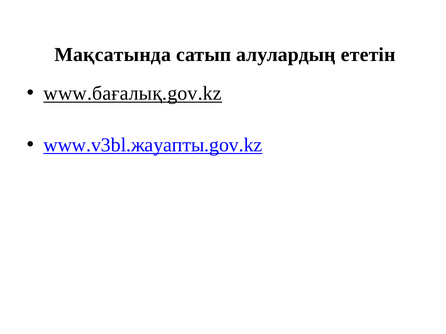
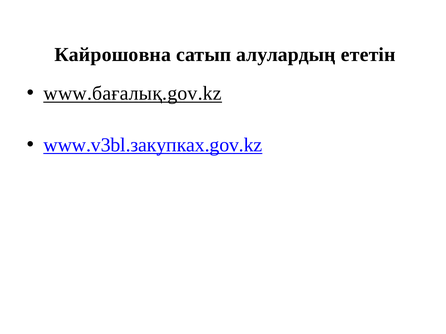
Мақсатында: Мақсатында -> Кайрошовна (113, 55)
www.v3bl.жауапты.gov.kz: www.v3bl.жауапты.gov.kz -> www.v3bl.закупках.gov.kz (153, 145)
